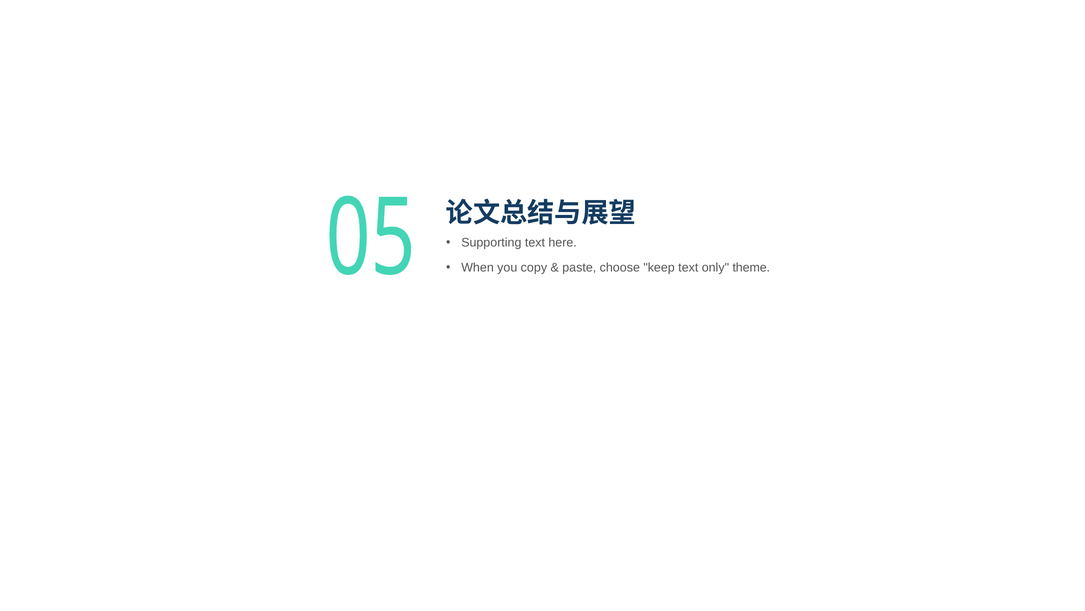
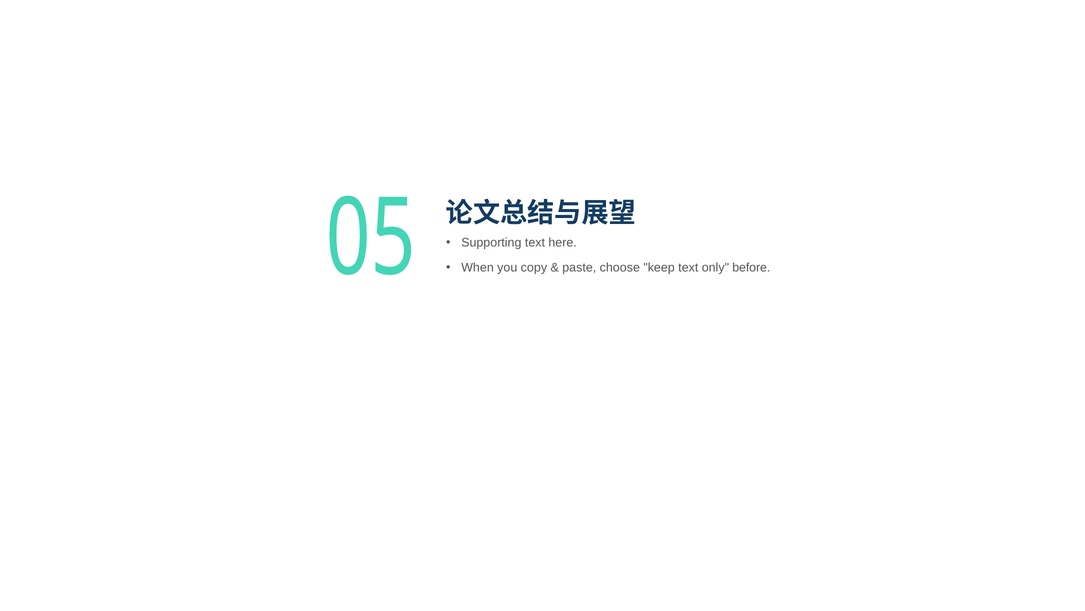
theme: theme -> before (751, 267)
